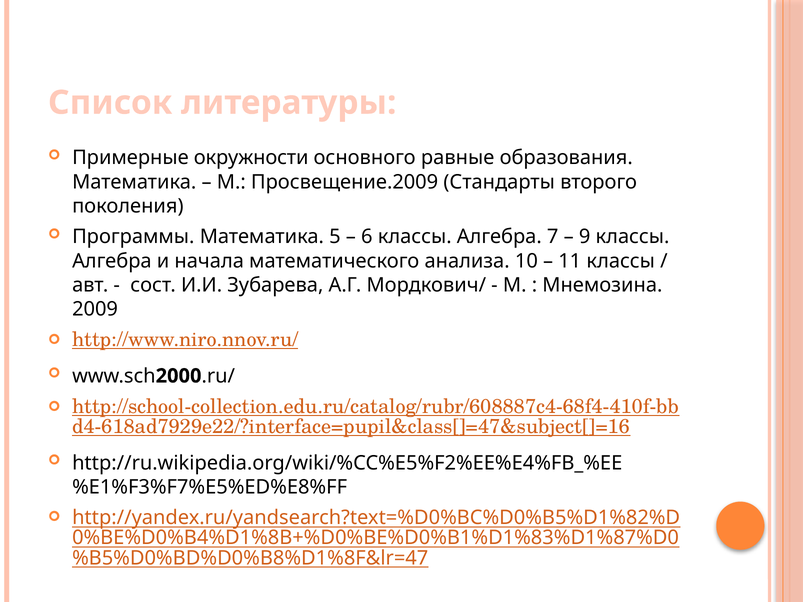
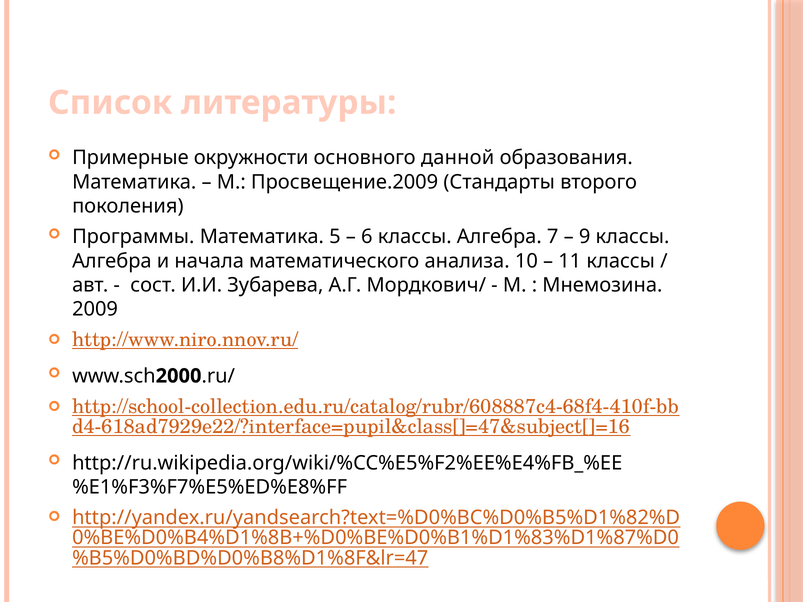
равные: равные -> данной (458, 158)
